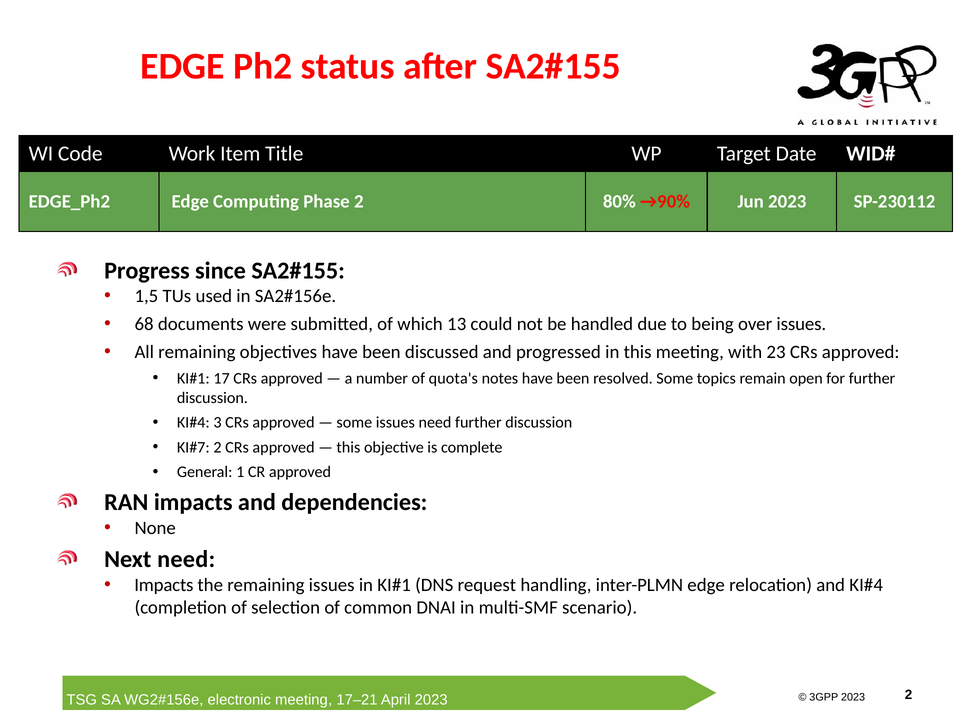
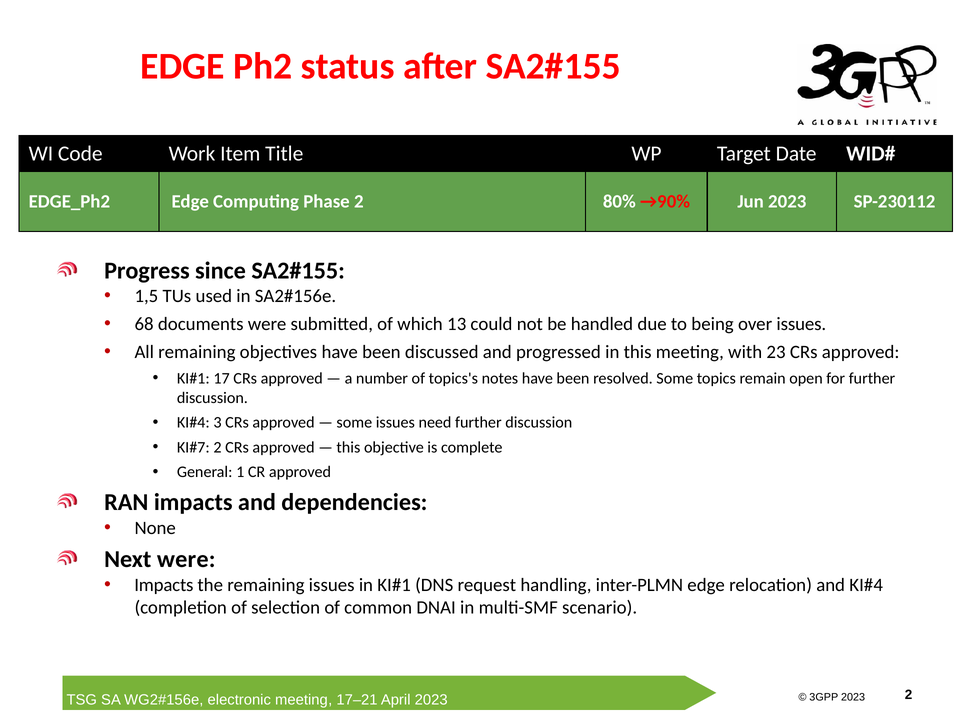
quota's: quota's -> topics's (453, 378)
Next need: need -> were (186, 559)
